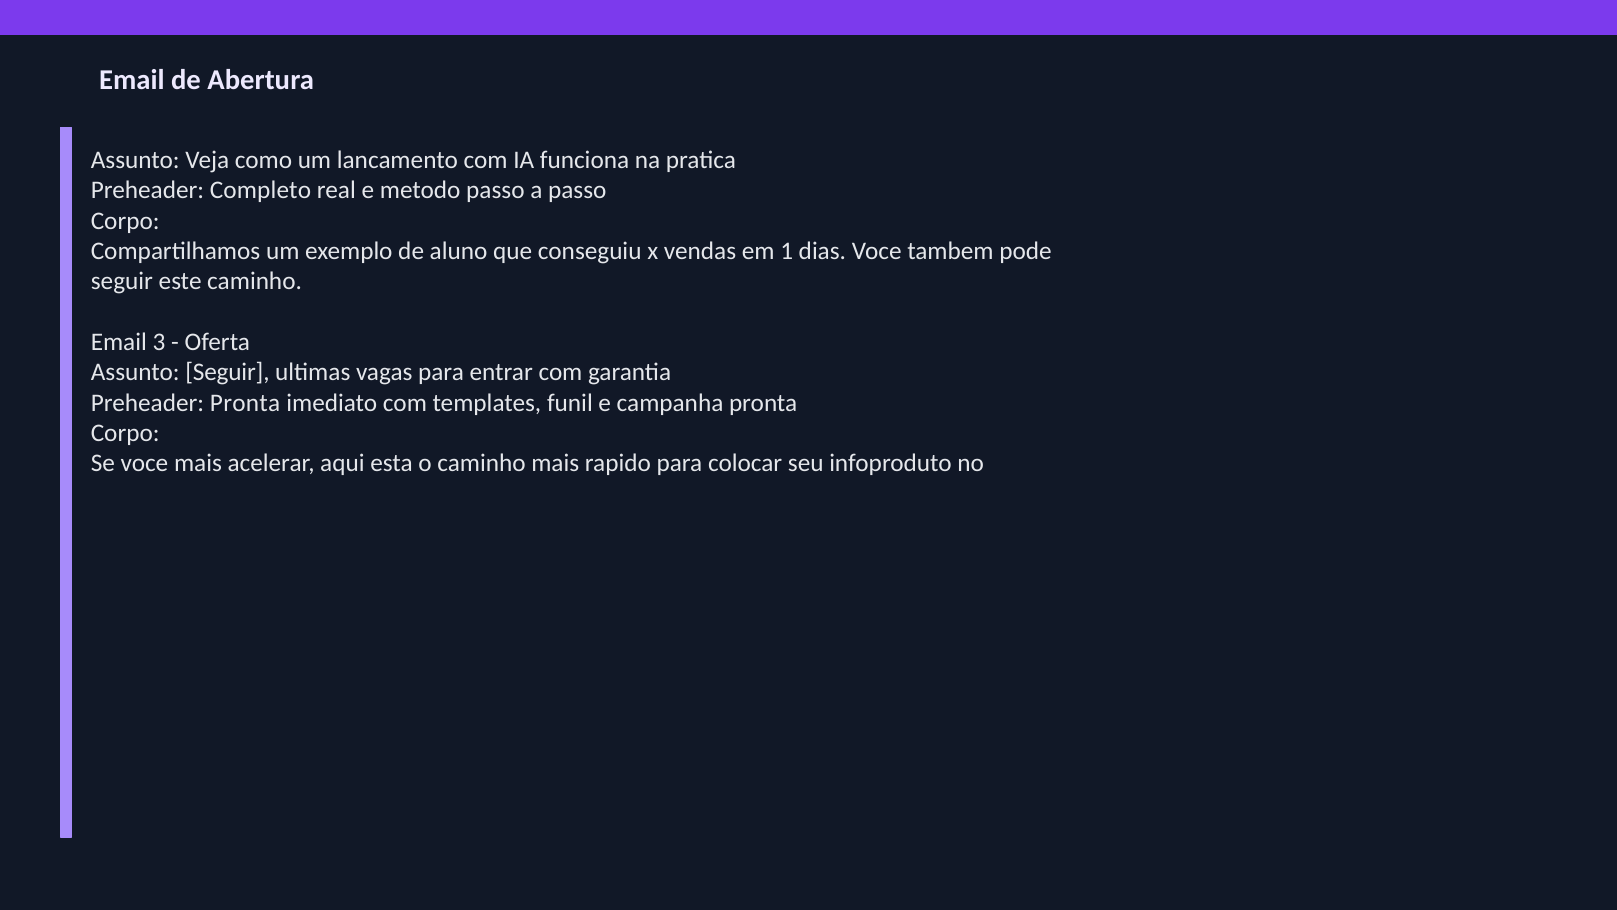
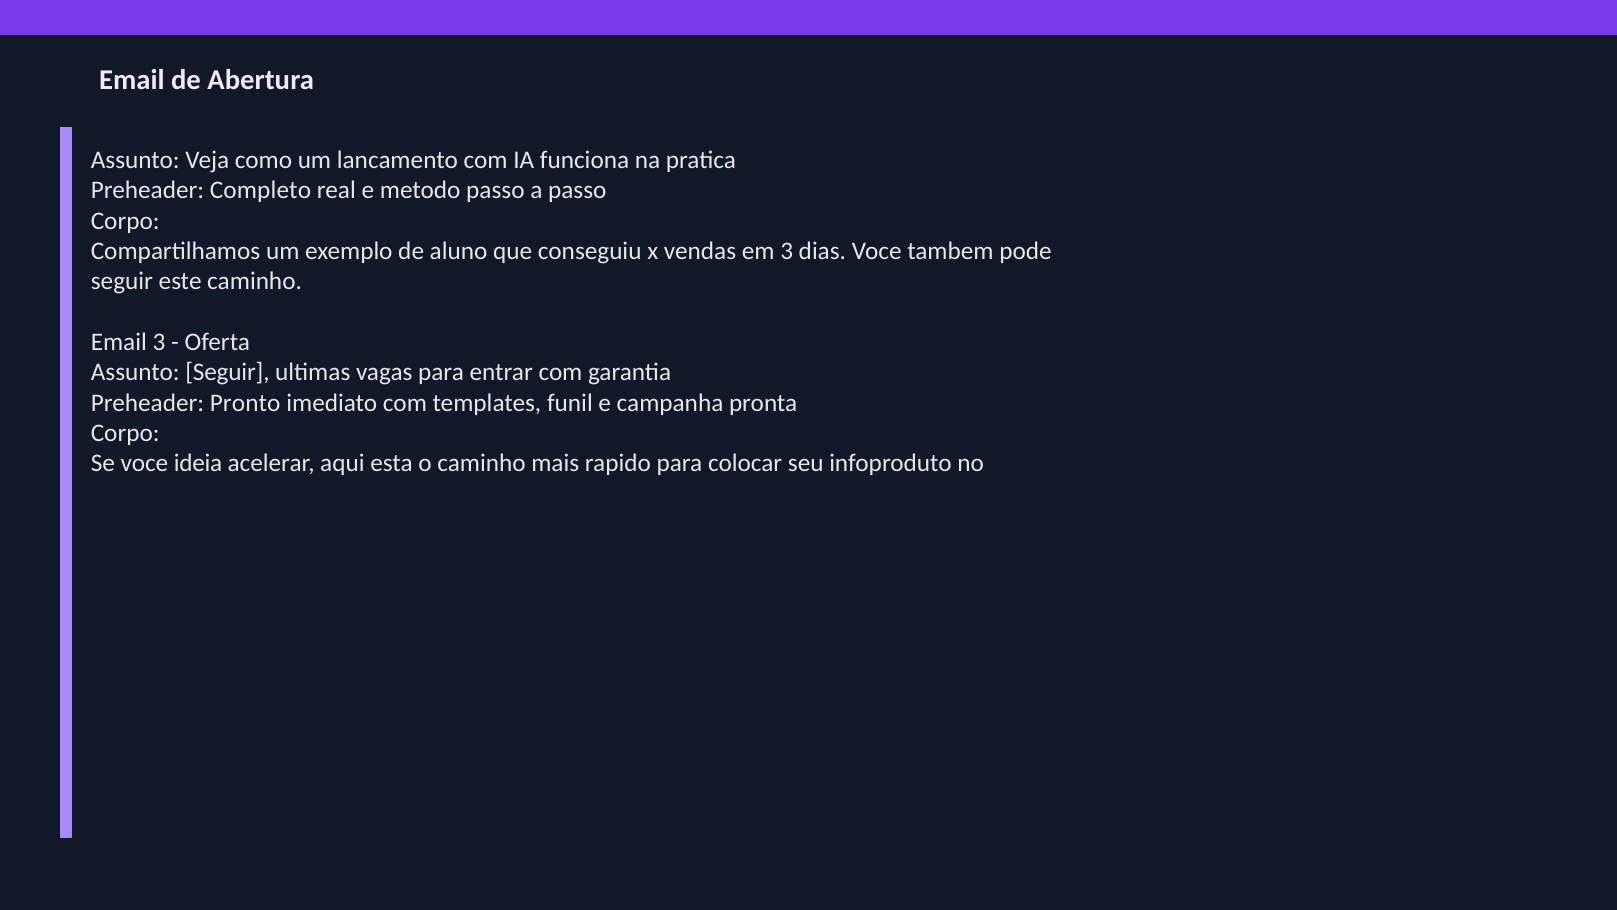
em 1: 1 -> 3 (787, 251)
Preheader Pronta: Pronta -> Pronto (245, 403)
voce mais: mais -> ideia (198, 463)
